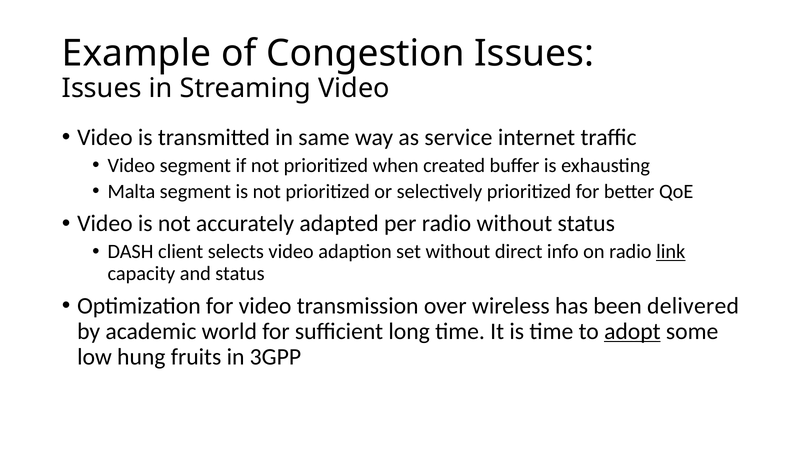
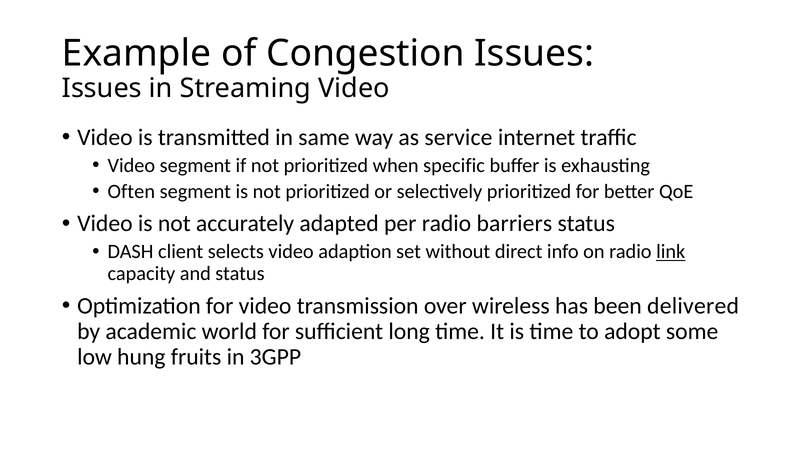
created: created -> specific (454, 165)
Malta: Malta -> Often (131, 191)
radio without: without -> barriers (514, 224)
adopt underline: present -> none (632, 331)
